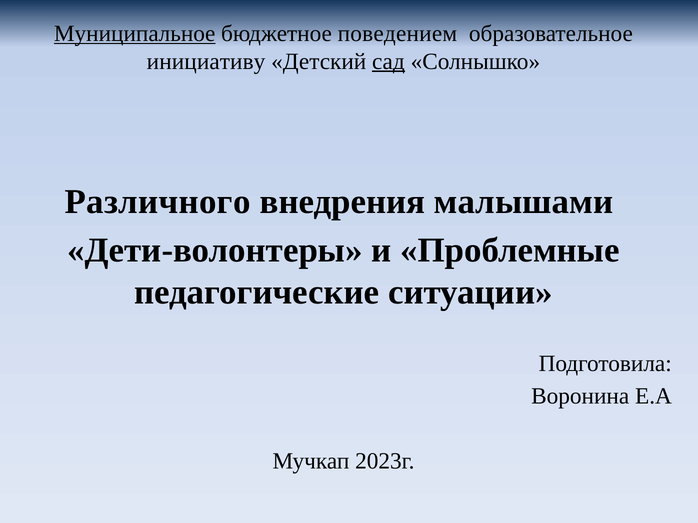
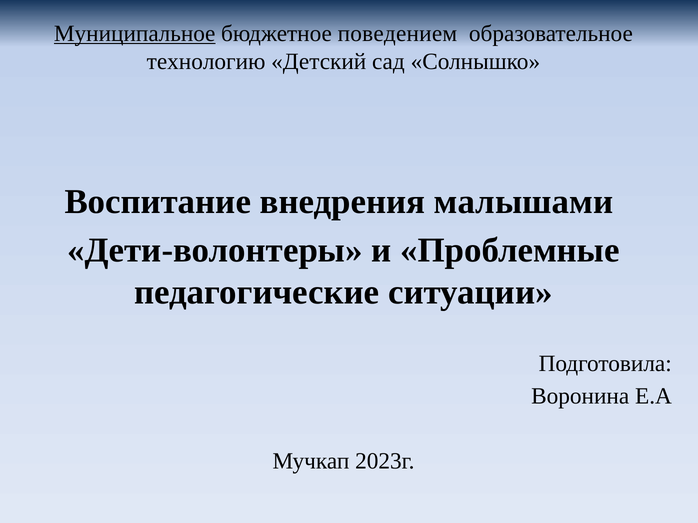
инициативу: инициативу -> технологию (206, 61)
сад underline: present -> none (388, 61)
Различного: Различного -> Воспитание (158, 202)
